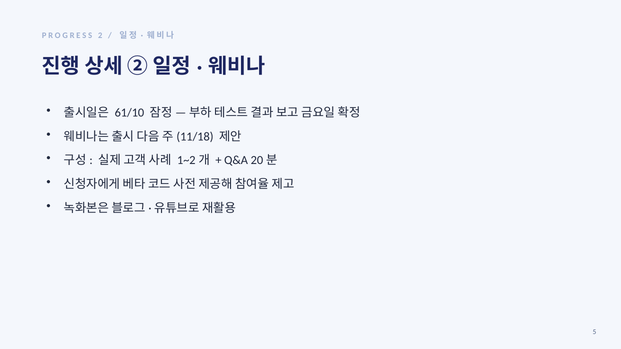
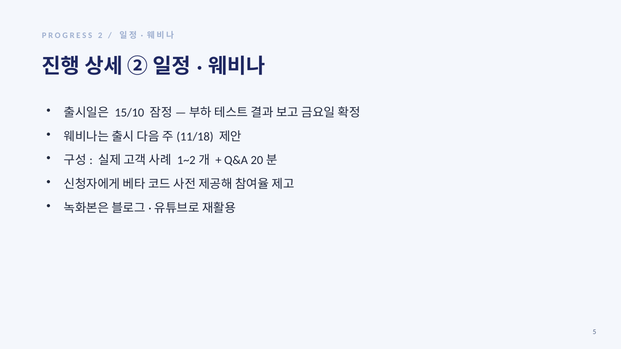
61/10: 61/10 -> 15/10 (129, 113)
